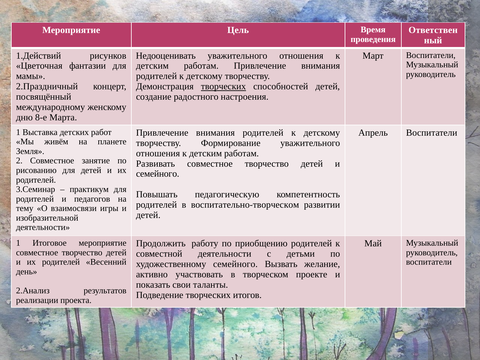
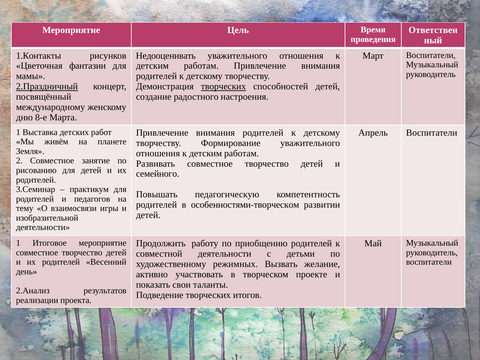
1.Действий: 1.Действий -> 1.Контакты (39, 56)
2.Праздничный underline: none -> present (47, 87)
воспитательно-творческом: воспитательно-творческом -> особенностями-творческом (245, 205)
художественному семейного: семейного -> режимных (235, 264)
